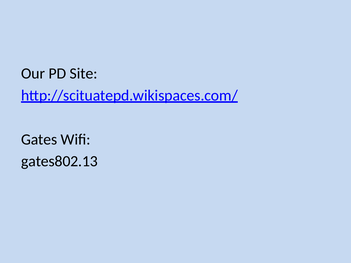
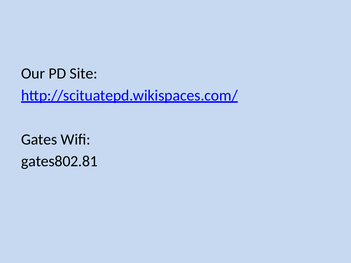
gates802.13: gates802.13 -> gates802.81 (59, 161)
